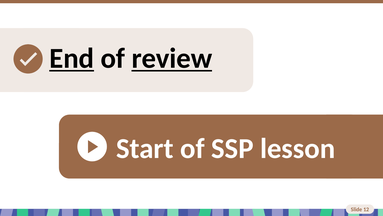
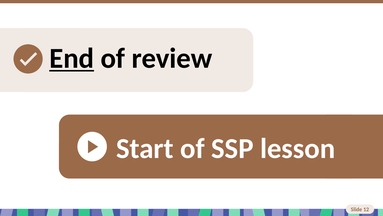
review underline: present -> none (172, 58)
